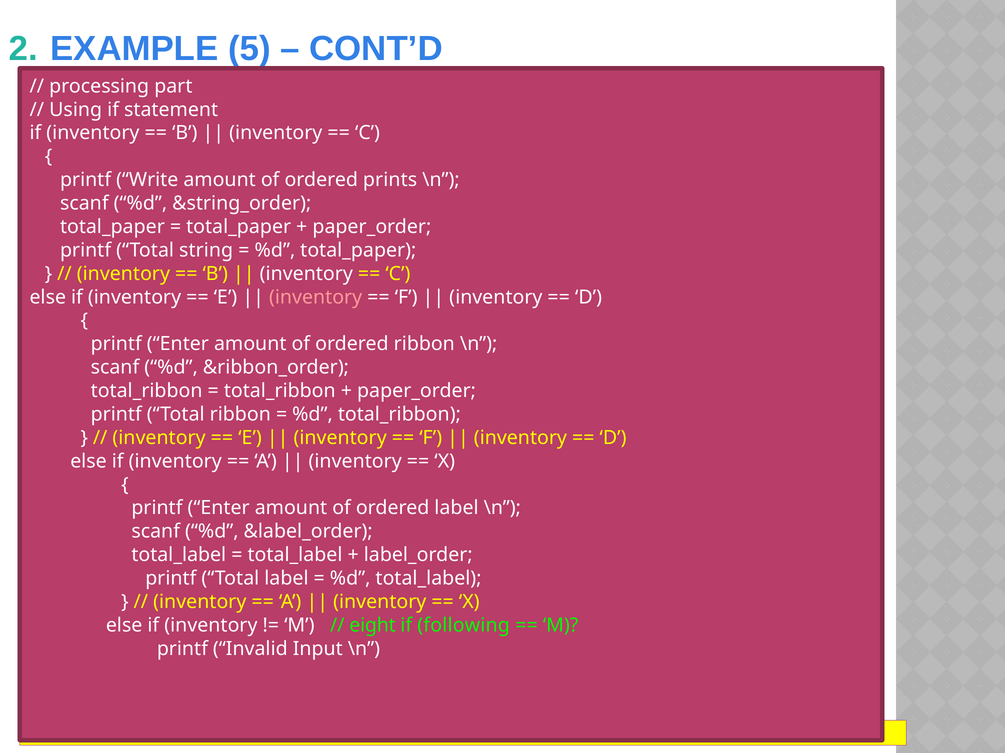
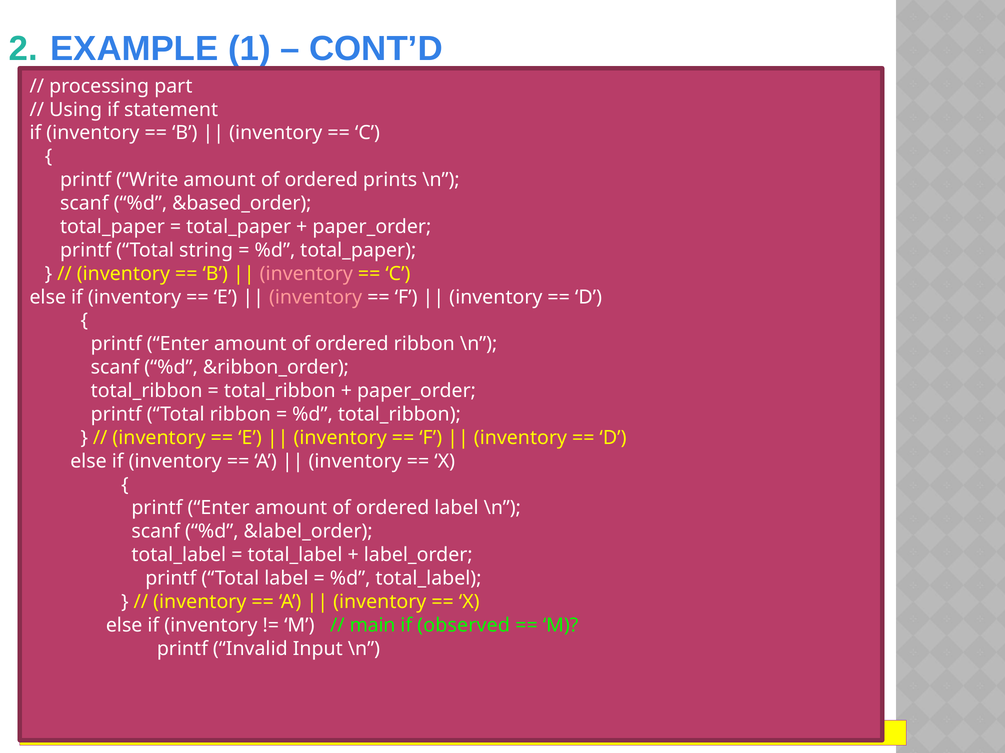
5: 5 -> 1 (249, 49)
&string_order: &string_order -> &based_order (242, 204)
inventory colour: white -> pink (306, 274)
eight: eight -> main (373, 626)
following: following -> observed (464, 626)
